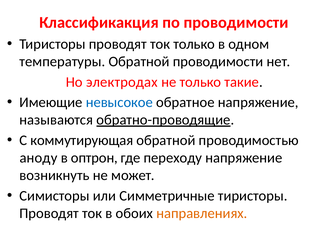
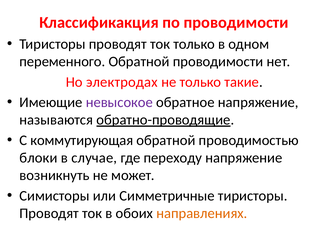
температуры: температуры -> переменного (62, 62)
невысокое colour: blue -> purple (119, 102)
аноду: аноду -> блоки (38, 158)
оптрон: оптрон -> случае (94, 158)
